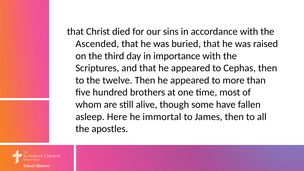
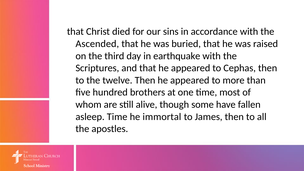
importance: importance -> earthquake (177, 56)
asleep Here: Here -> Time (117, 117)
